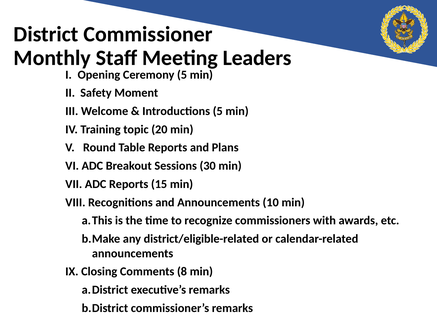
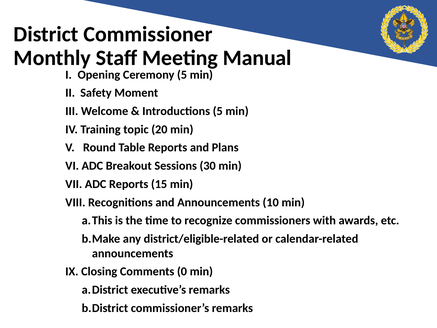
Leaders: Leaders -> Manual (257, 58)
8: 8 -> 0 (182, 271)
